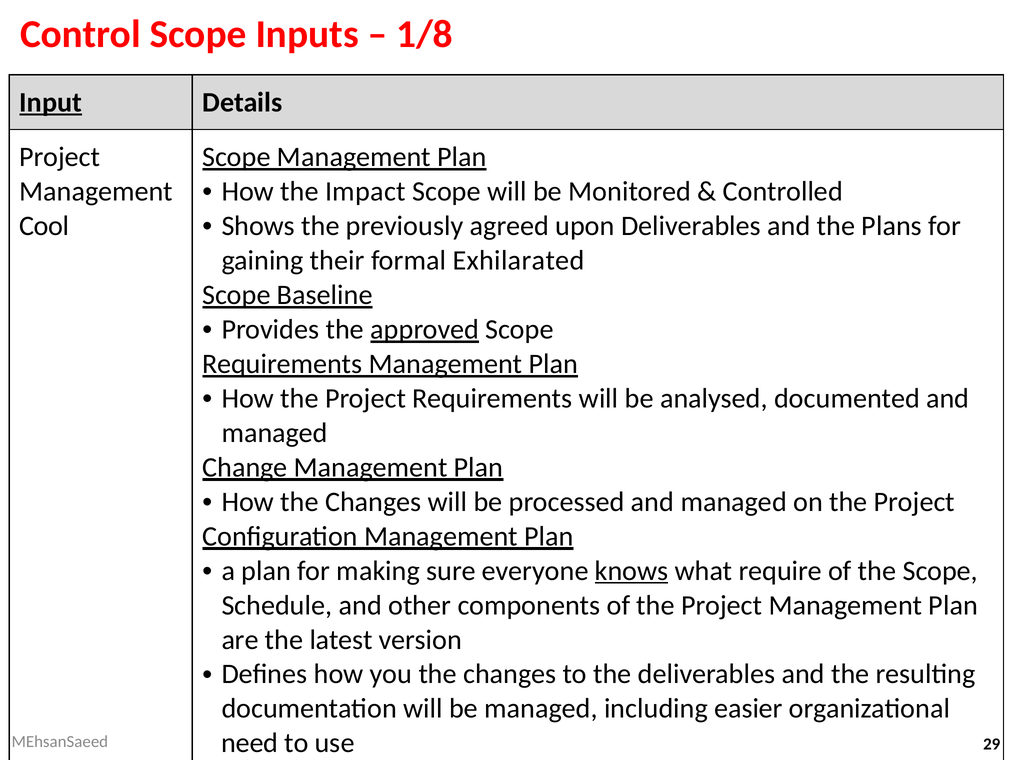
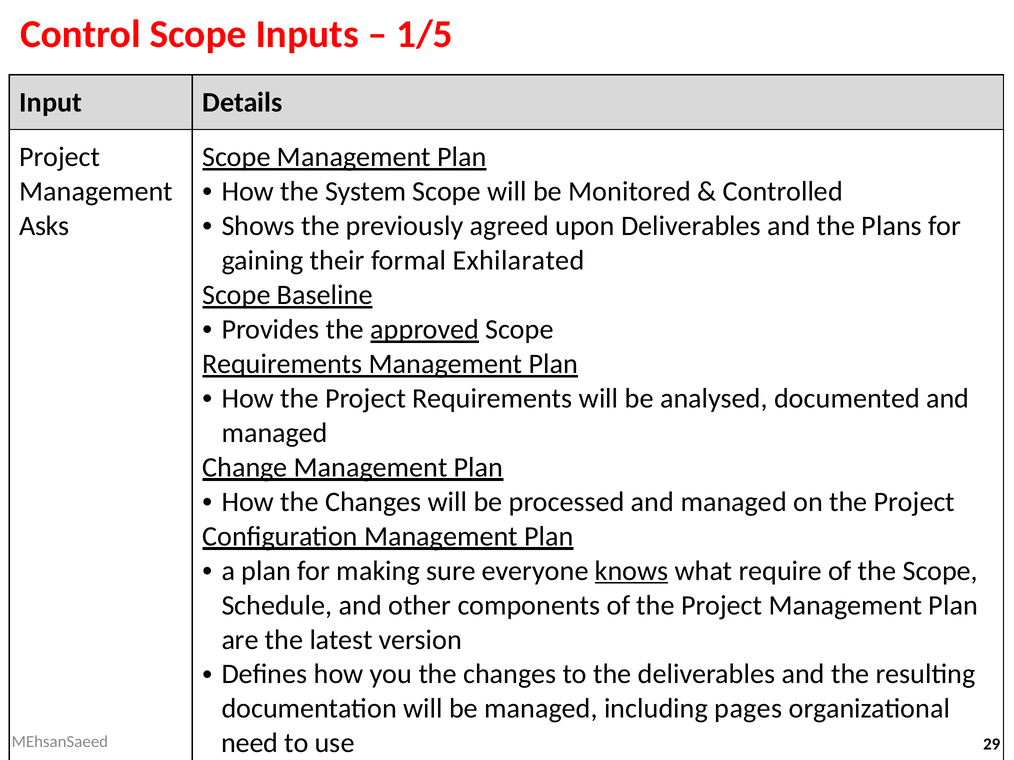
1/8: 1/8 -> 1/5 (424, 34)
Input underline: present -> none (51, 102)
Impact: Impact -> System (366, 192)
Cool: Cool -> Asks (44, 226)
easier: easier -> pages (748, 709)
